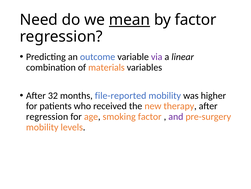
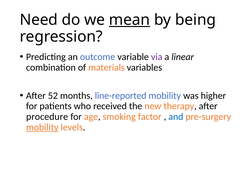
by factor: factor -> being (195, 20)
32: 32 -> 52 (53, 95)
file-reported: file-reported -> line-reported (121, 95)
regression: regression -> procedure (47, 116)
and colour: purple -> blue (176, 116)
mobility underline: none -> present (42, 127)
